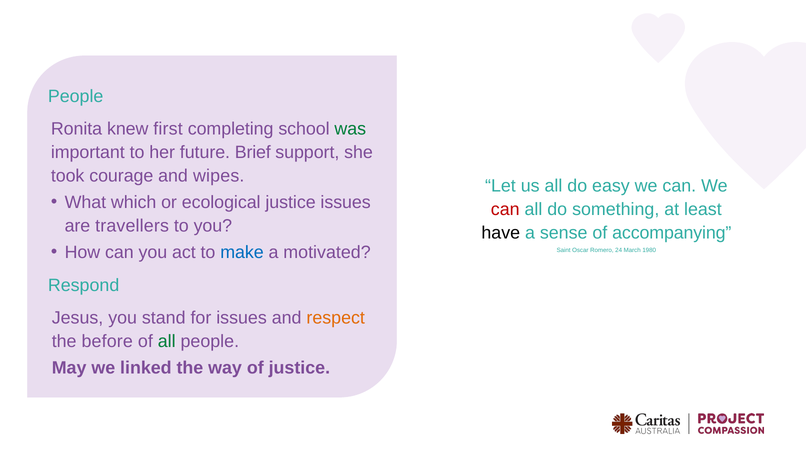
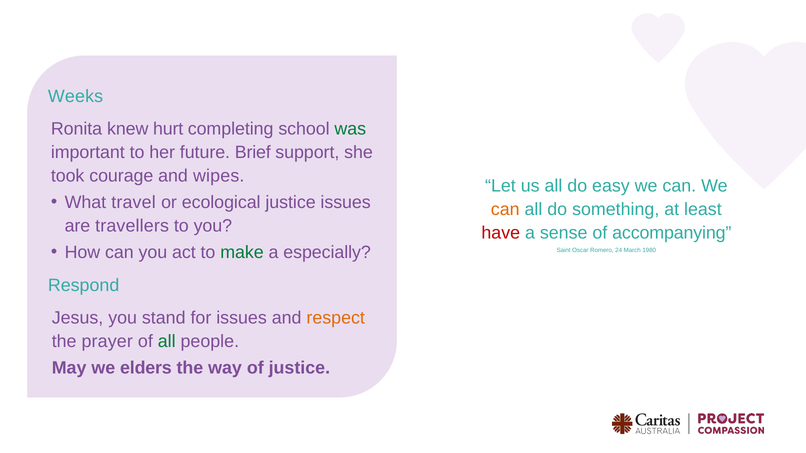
People: People -> Weeks (76, 96)
first: first -> hurt (168, 129)
which: which -> travel (134, 203)
can colour: red -> orange (505, 210)
have colour: black -> red (501, 233)
make colour: blue -> green (242, 253)
motivated: motivated -> especially (327, 253)
before: before -> prayer (107, 342)
linked: linked -> elders (146, 368)
